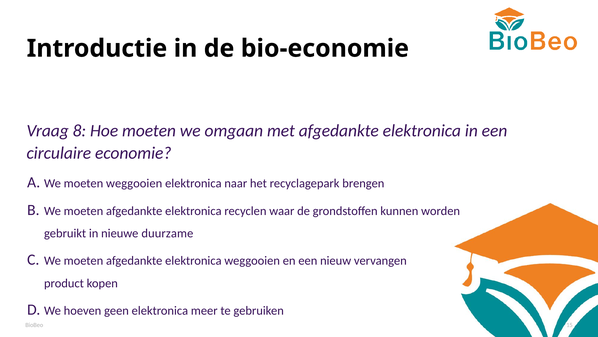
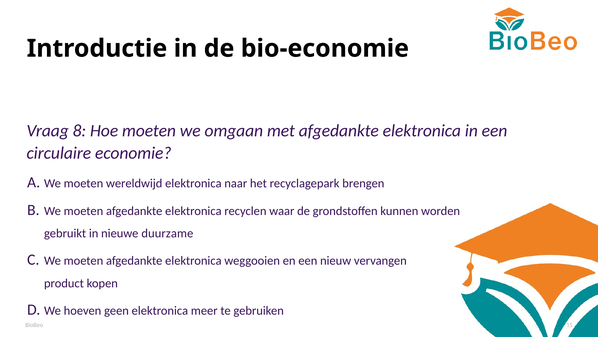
moeten weggooien: weggooien -> wereldwijd (134, 183)
